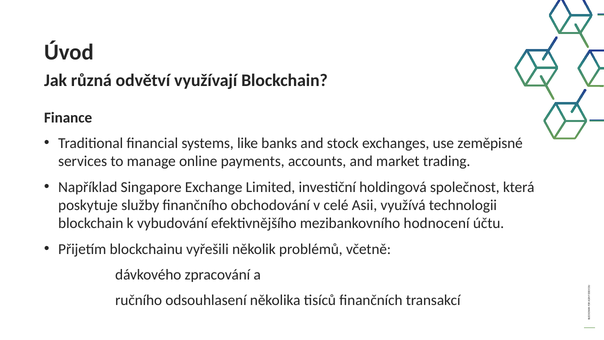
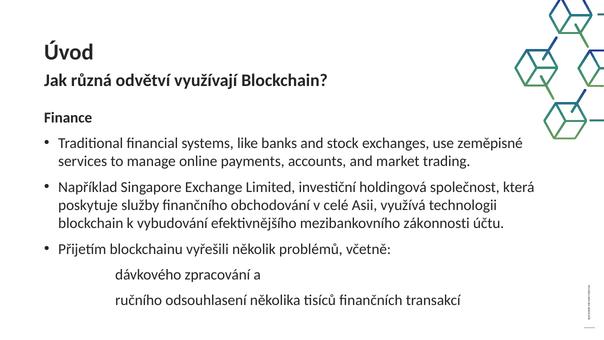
hodnocení: hodnocení -> zákonnosti (437, 223)
